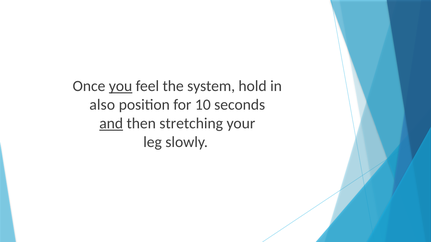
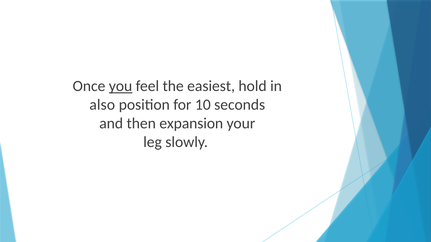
system: system -> easiest (211, 86)
and underline: present -> none (111, 124)
stretching: stretching -> expansion (191, 124)
